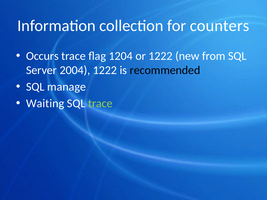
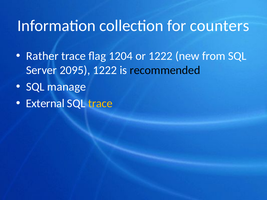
Occurs: Occurs -> Rather (42, 56)
2004: 2004 -> 2095 (75, 70)
Waiting: Waiting -> External (45, 103)
trace colour: light green -> yellow (100, 103)
